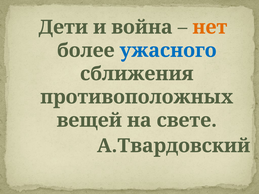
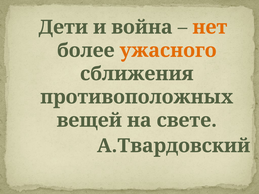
ужасного colour: blue -> orange (168, 51)
